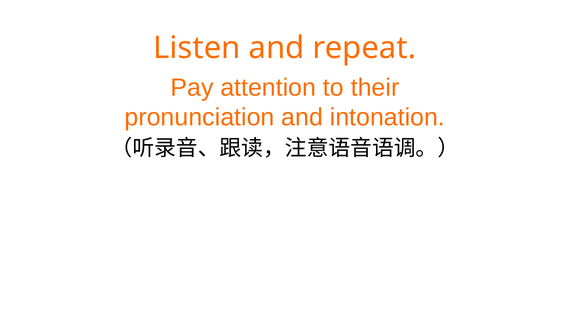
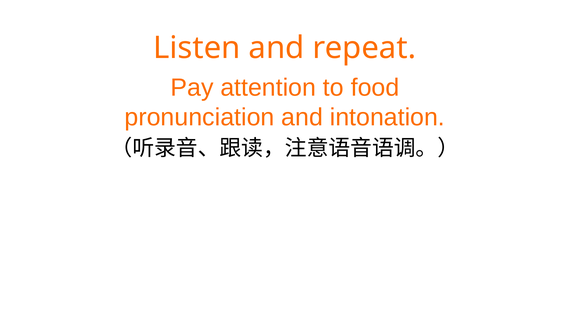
their: their -> food (375, 88)
